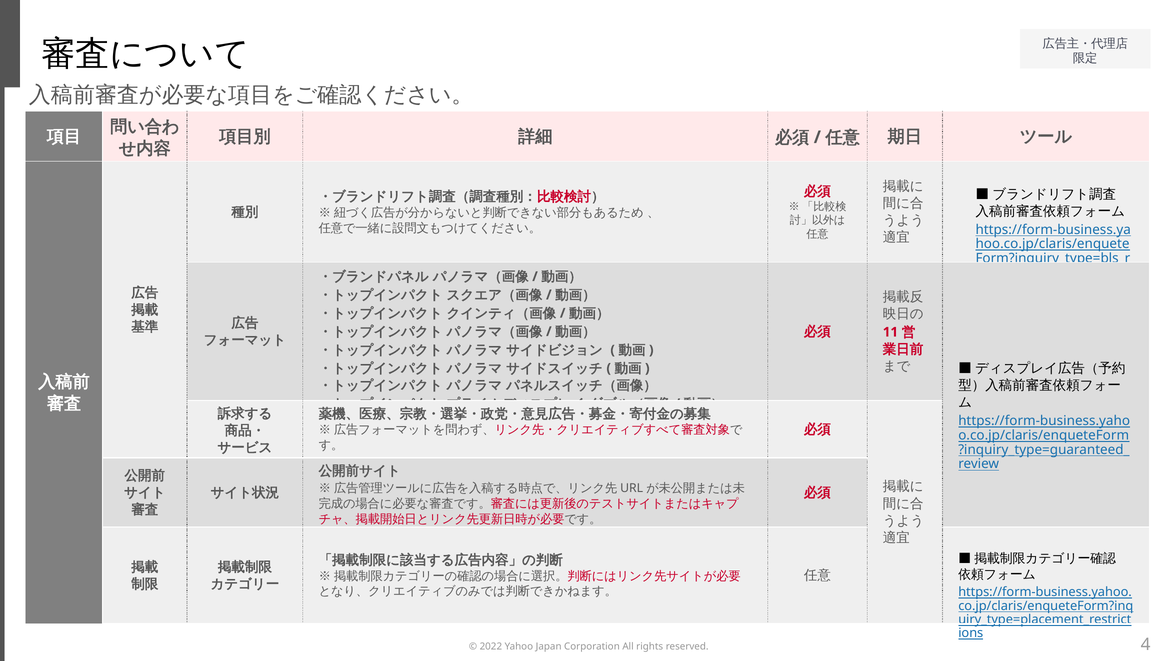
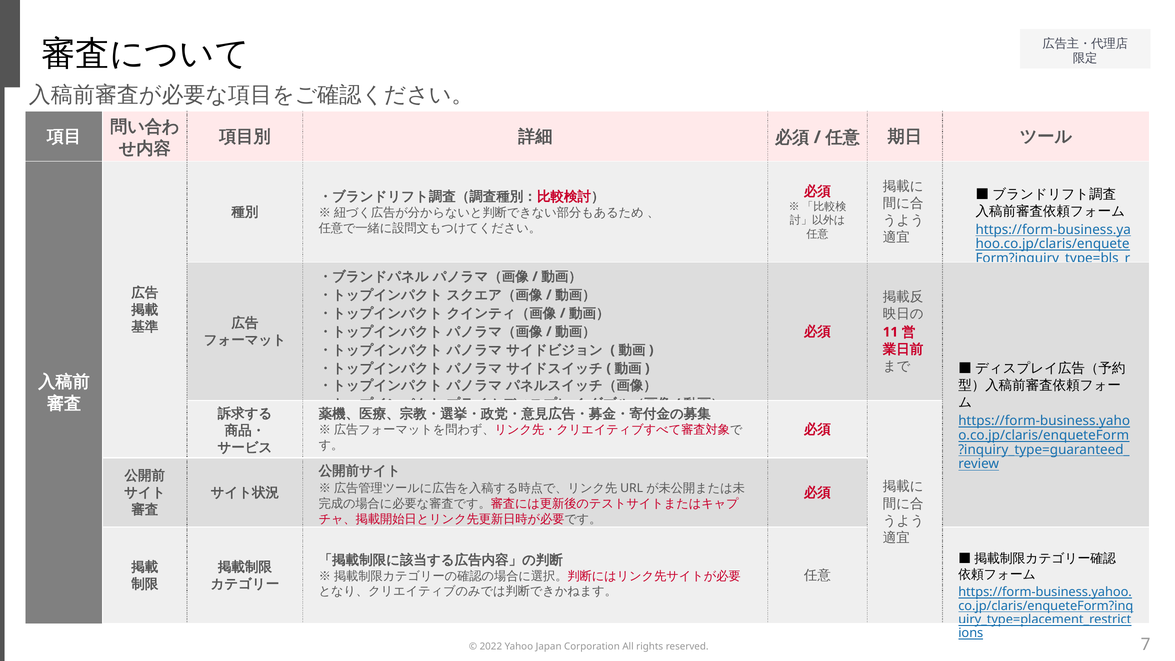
4: 4 -> 7 (1146, 645)
